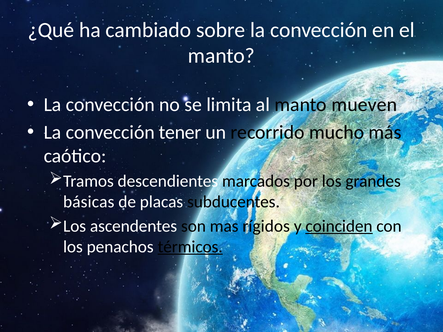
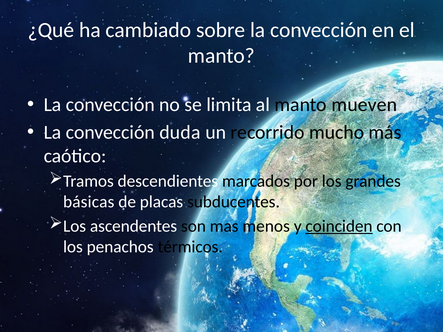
tener: tener -> duda (180, 132)
rígidos: rígidos -> menos (266, 226)
térmicos underline: present -> none (190, 247)
